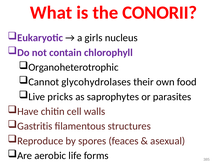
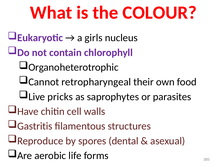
CONORII: CONORII -> COLOUR (160, 13)
glycohydrolases: glycohydrolases -> retropharyngeal (96, 82)
feaces: feaces -> dental (124, 141)
